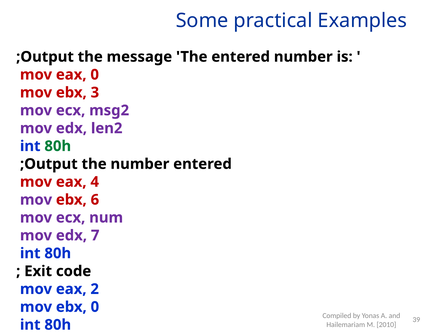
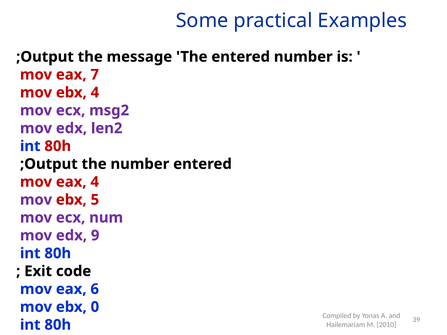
eax 0: 0 -> 7 (95, 75)
ebx 3: 3 -> 4 (95, 93)
80h colour: green -> red (58, 146)
6: 6 -> 5 (95, 200)
7: 7 -> 9 (95, 236)
2: 2 -> 6 (95, 289)
